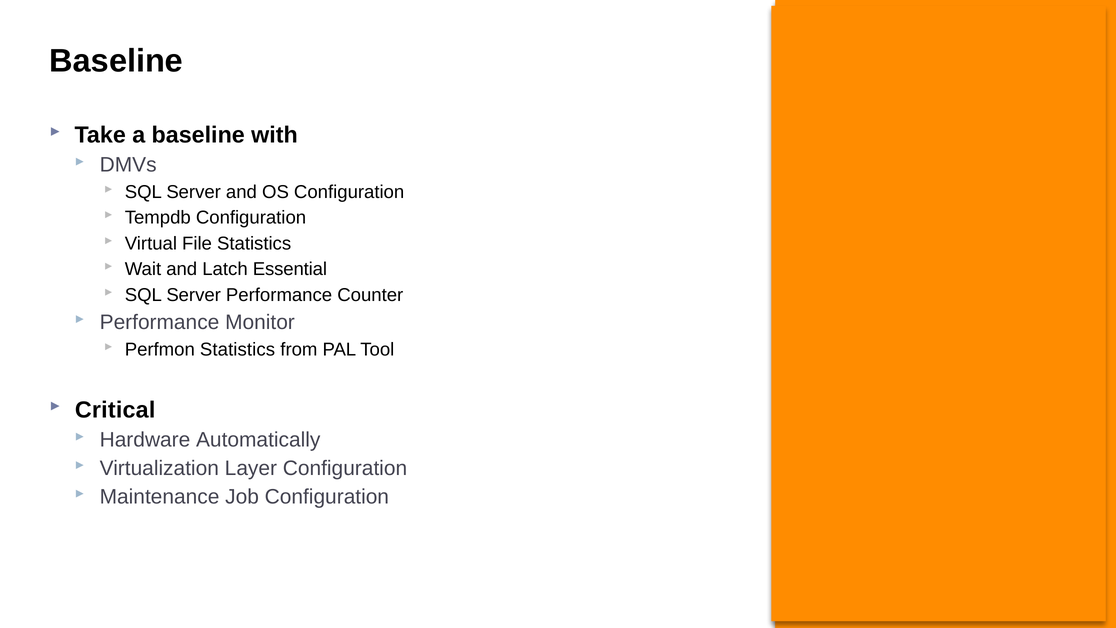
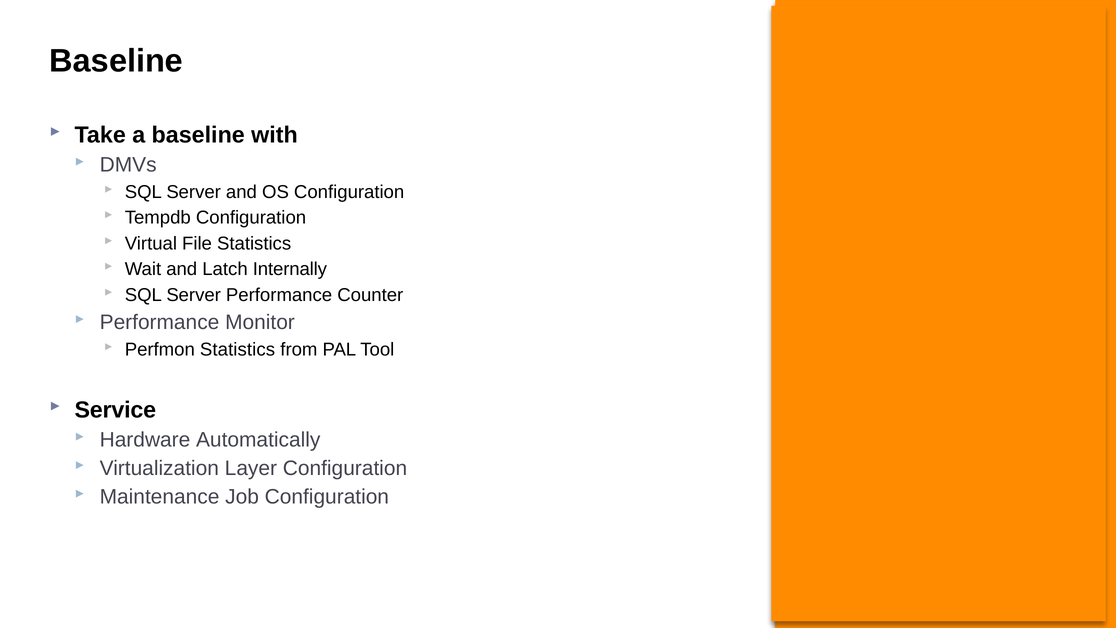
Essential: Essential -> Internally (290, 269)
Critical: Critical -> Service (115, 410)
